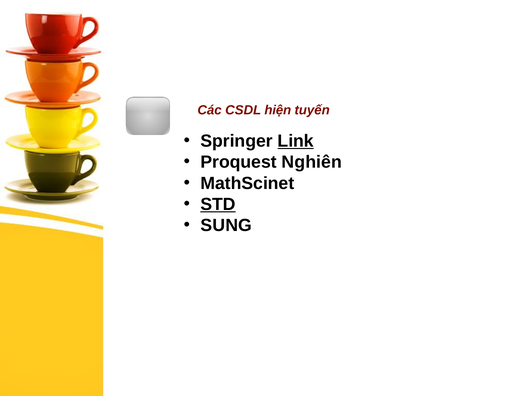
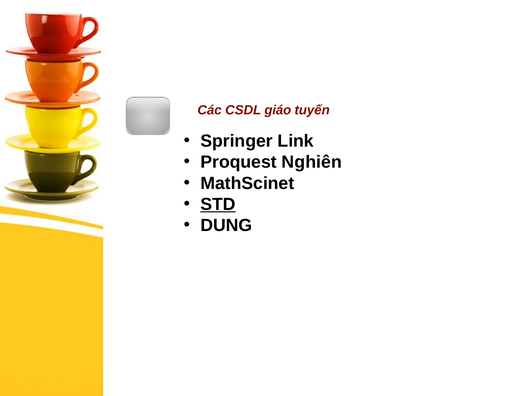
hiện: hiện -> giáo (278, 110)
Link underline: present -> none (296, 141)
SUNG: SUNG -> DUNG (226, 225)
